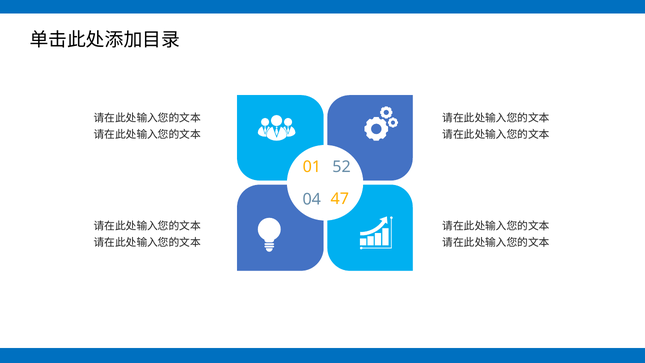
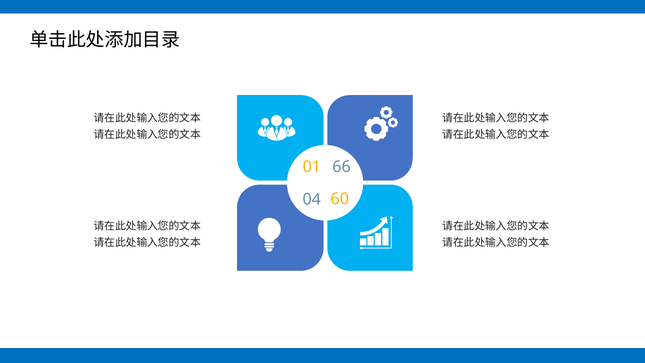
52: 52 -> 66 (342, 167)
47: 47 -> 60 (340, 199)
